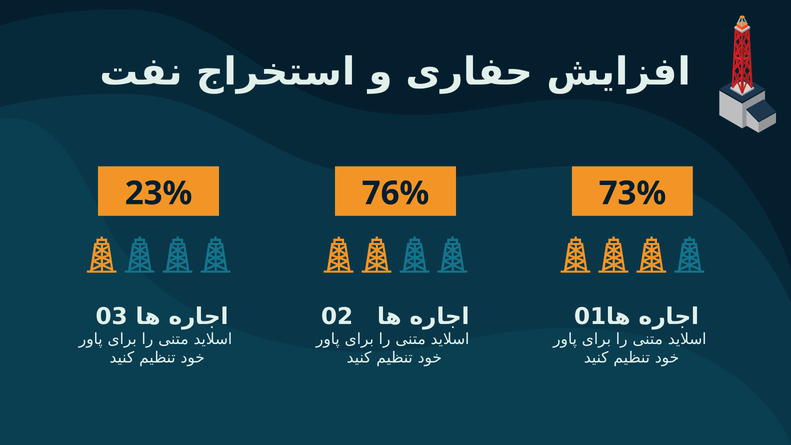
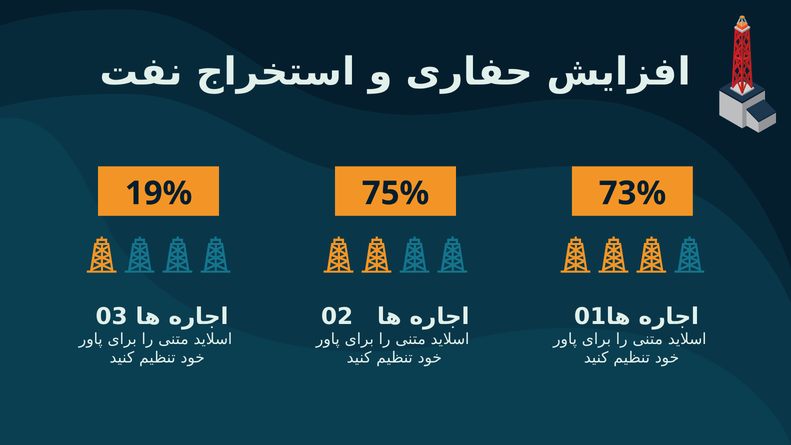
23%: 23% -> 19% (159, 193)
76%: 76% -> 75% (396, 193)
